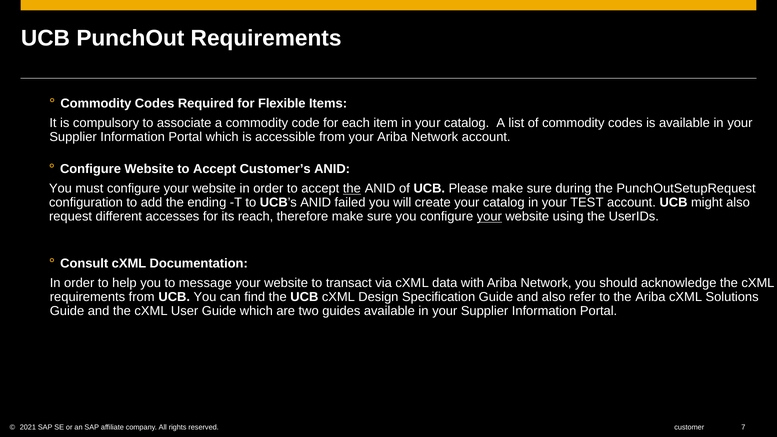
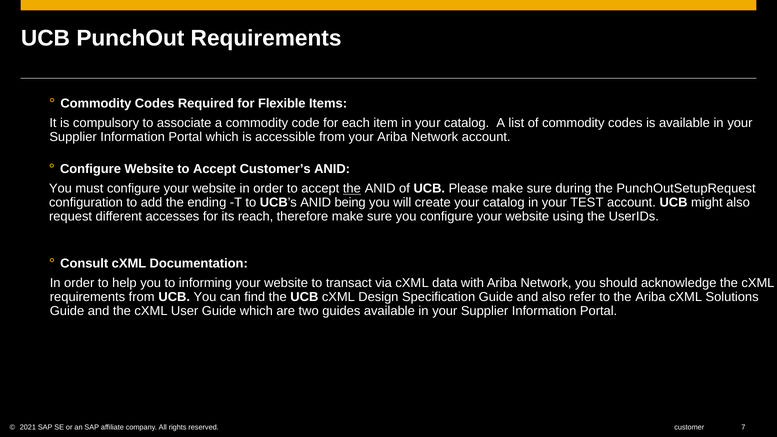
failed: failed -> being (350, 203)
your underline: present -> none (489, 217)
message: message -> informing (205, 283)
